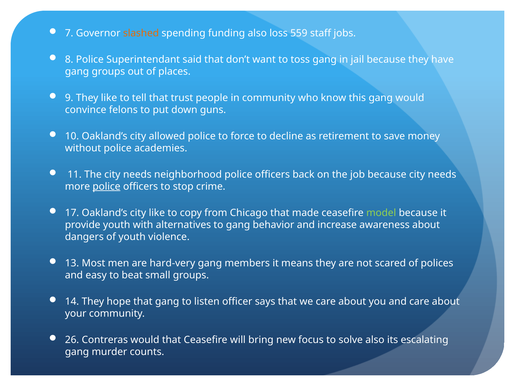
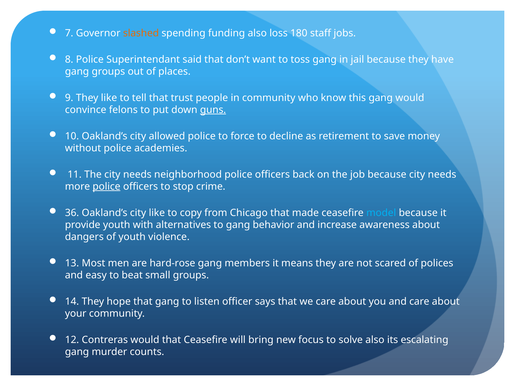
559: 559 -> 180 (299, 33)
guns underline: none -> present (213, 110)
17: 17 -> 36 (72, 213)
model colour: light green -> light blue (381, 213)
hard-very: hard-very -> hard-rose (172, 263)
26: 26 -> 12 (72, 340)
